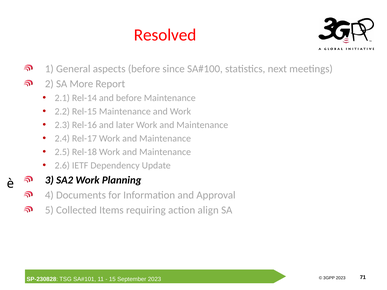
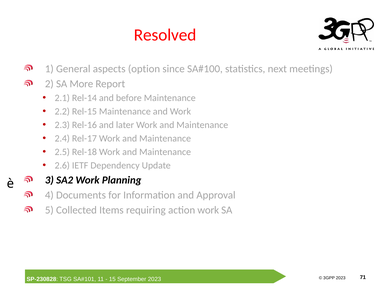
aspects before: before -> option (144, 69)
action align: align -> work (208, 210)
